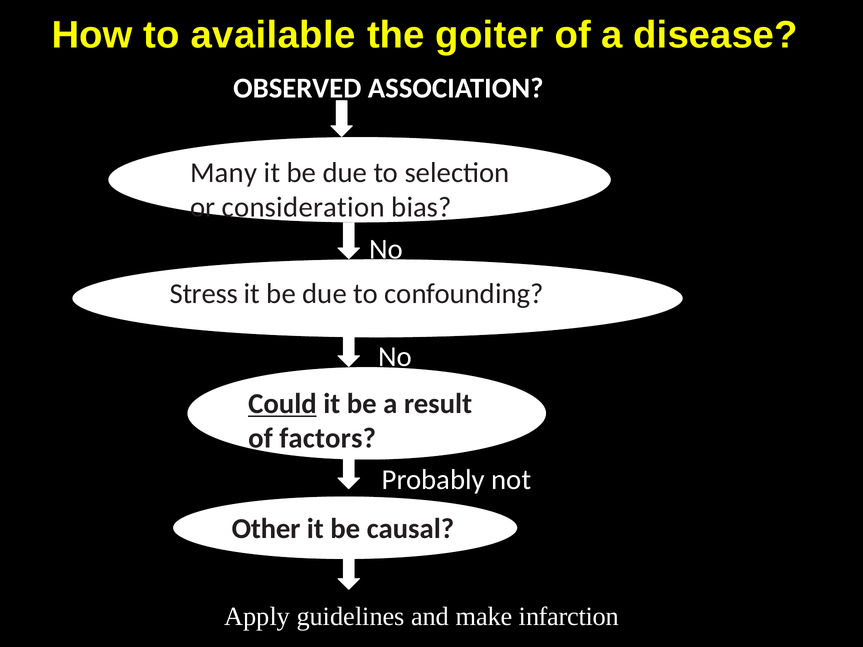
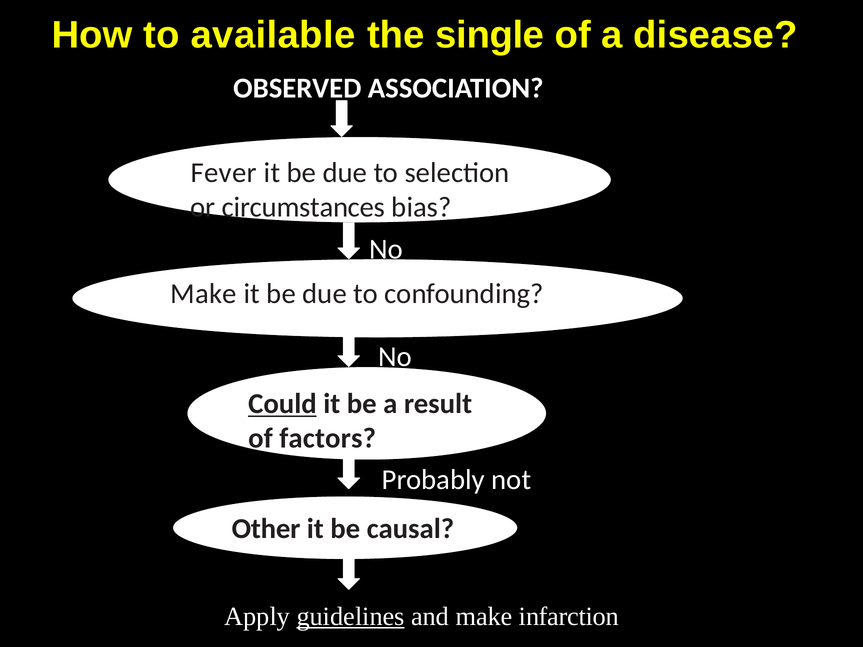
goiter: goiter -> single (490, 35)
Many: Many -> Fever (224, 173)
consideration: consideration -> circumstances (303, 207)
Stress: Stress -> Make (204, 294)
guidelines underline: none -> present (351, 617)
